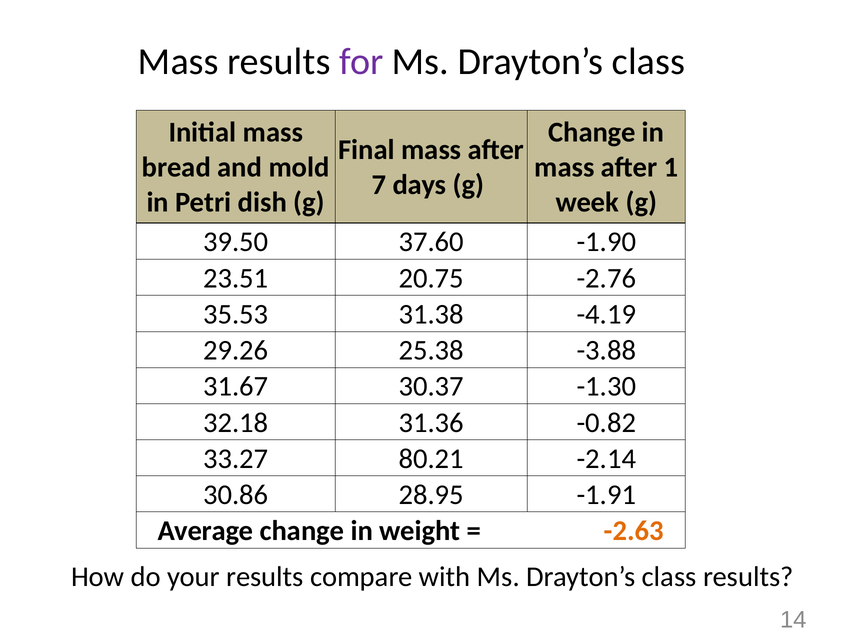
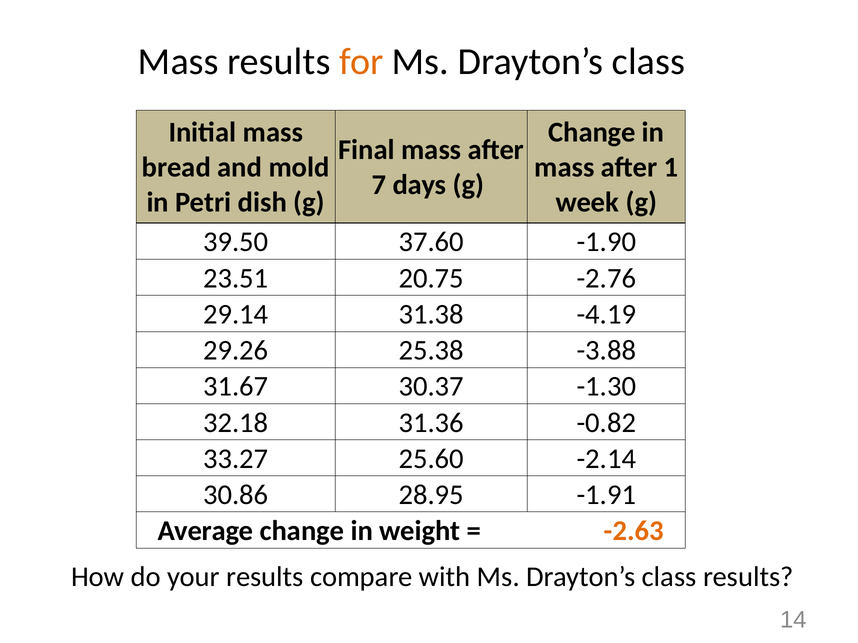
for colour: purple -> orange (361, 62)
35.53: 35.53 -> 29.14 (236, 315)
80.21: 80.21 -> 25.60 (431, 459)
